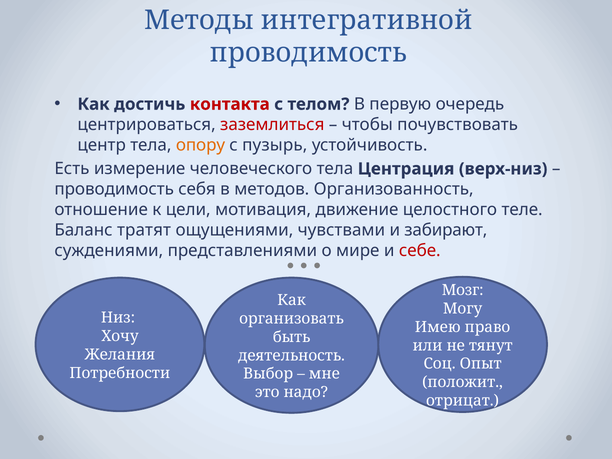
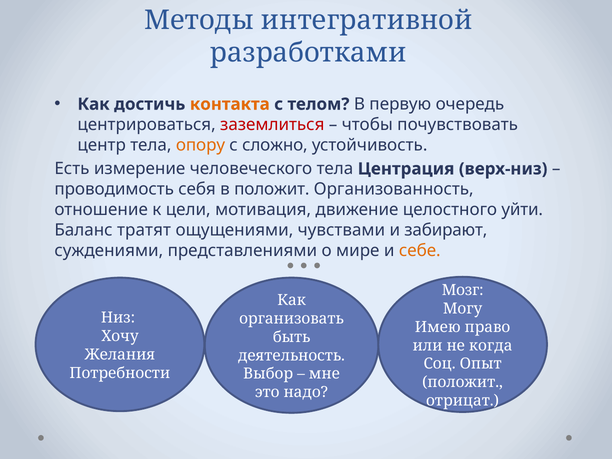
проводимость: проводимость -> разработками (308, 53)
контакта colour: red -> orange (230, 104)
пузырь: пузырь -> сложно (275, 145)
в методов: методов -> положит (272, 189)
теле: теле -> уйти (522, 210)
себе colour: red -> orange (420, 250)
тянут: тянут -> когда (491, 345)
